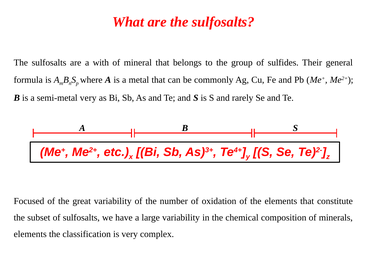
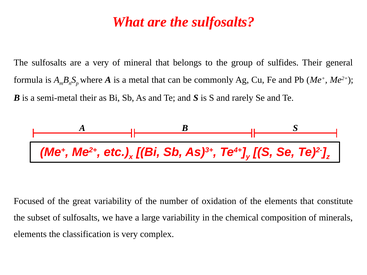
a with: with -> very (101, 63)
semi-metal very: very -> their (88, 98)
